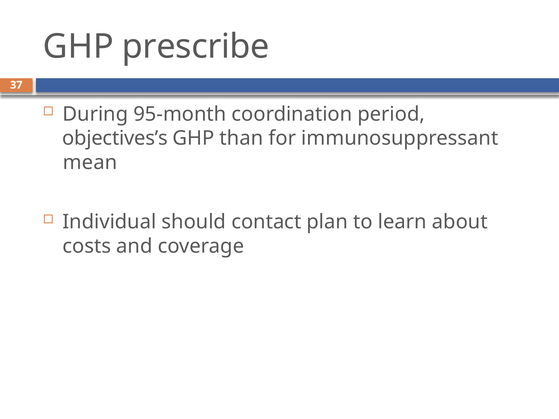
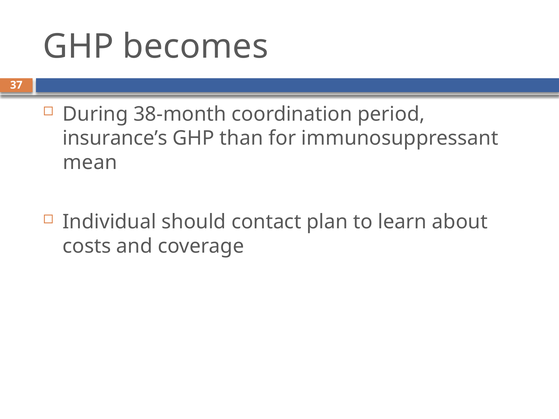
prescribe: prescribe -> becomes (196, 47)
95-month: 95-month -> 38-month (180, 114)
objectives’s: objectives’s -> insurance’s (115, 138)
